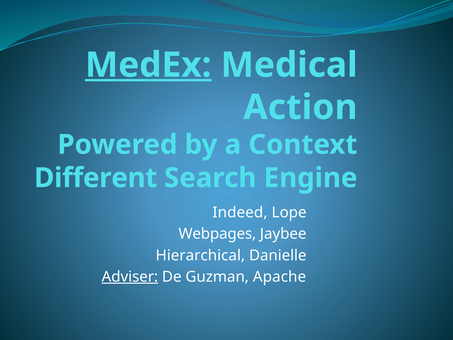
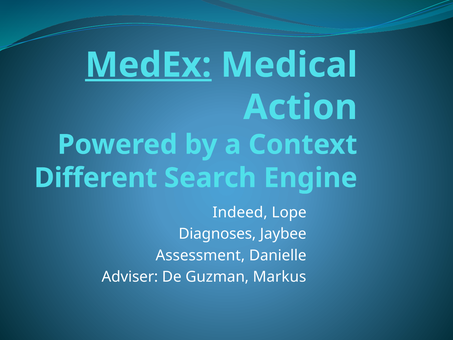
Webpages: Webpages -> Diagnoses (217, 234)
Hierarchical: Hierarchical -> Assessment (200, 255)
Adviser underline: present -> none (130, 277)
Apache: Apache -> Markus (280, 277)
